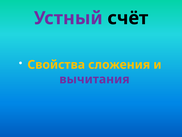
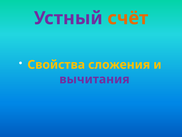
счёт colour: black -> orange (128, 18)
